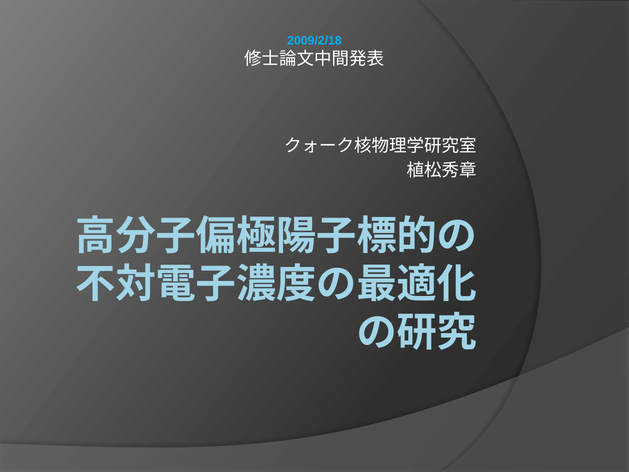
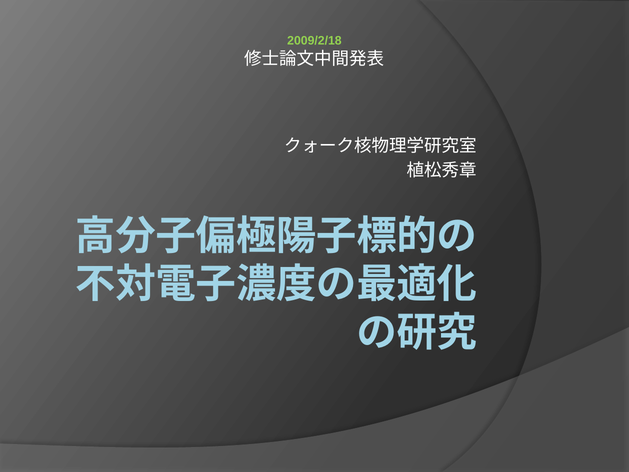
2009/2/18 colour: light blue -> light green (314, 41)
